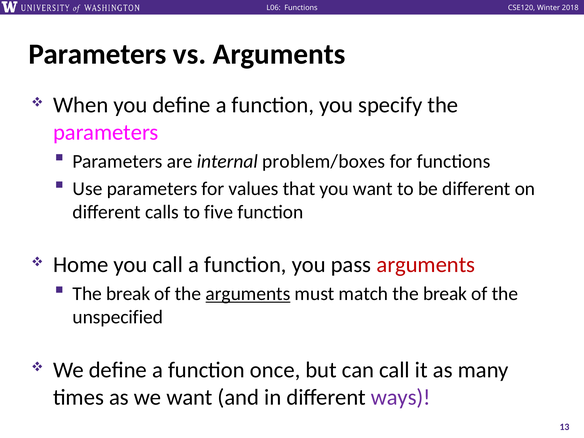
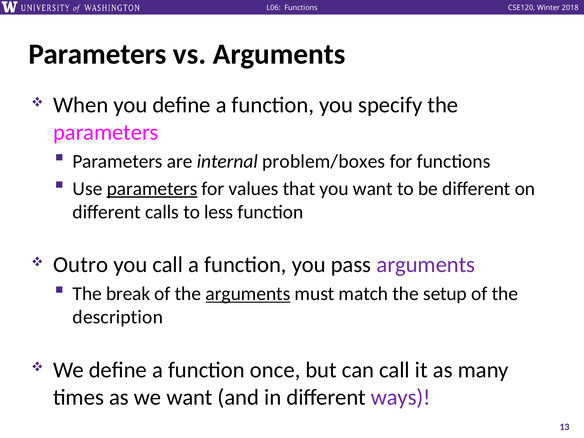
parameters underline: none -> present (152, 189)
five: five -> less (219, 212)
Home: Home -> Outro (81, 265)
arguments colour: red -> purple (426, 265)
match the break: break -> setup (445, 294)
unspecified: unspecified -> description (118, 317)
